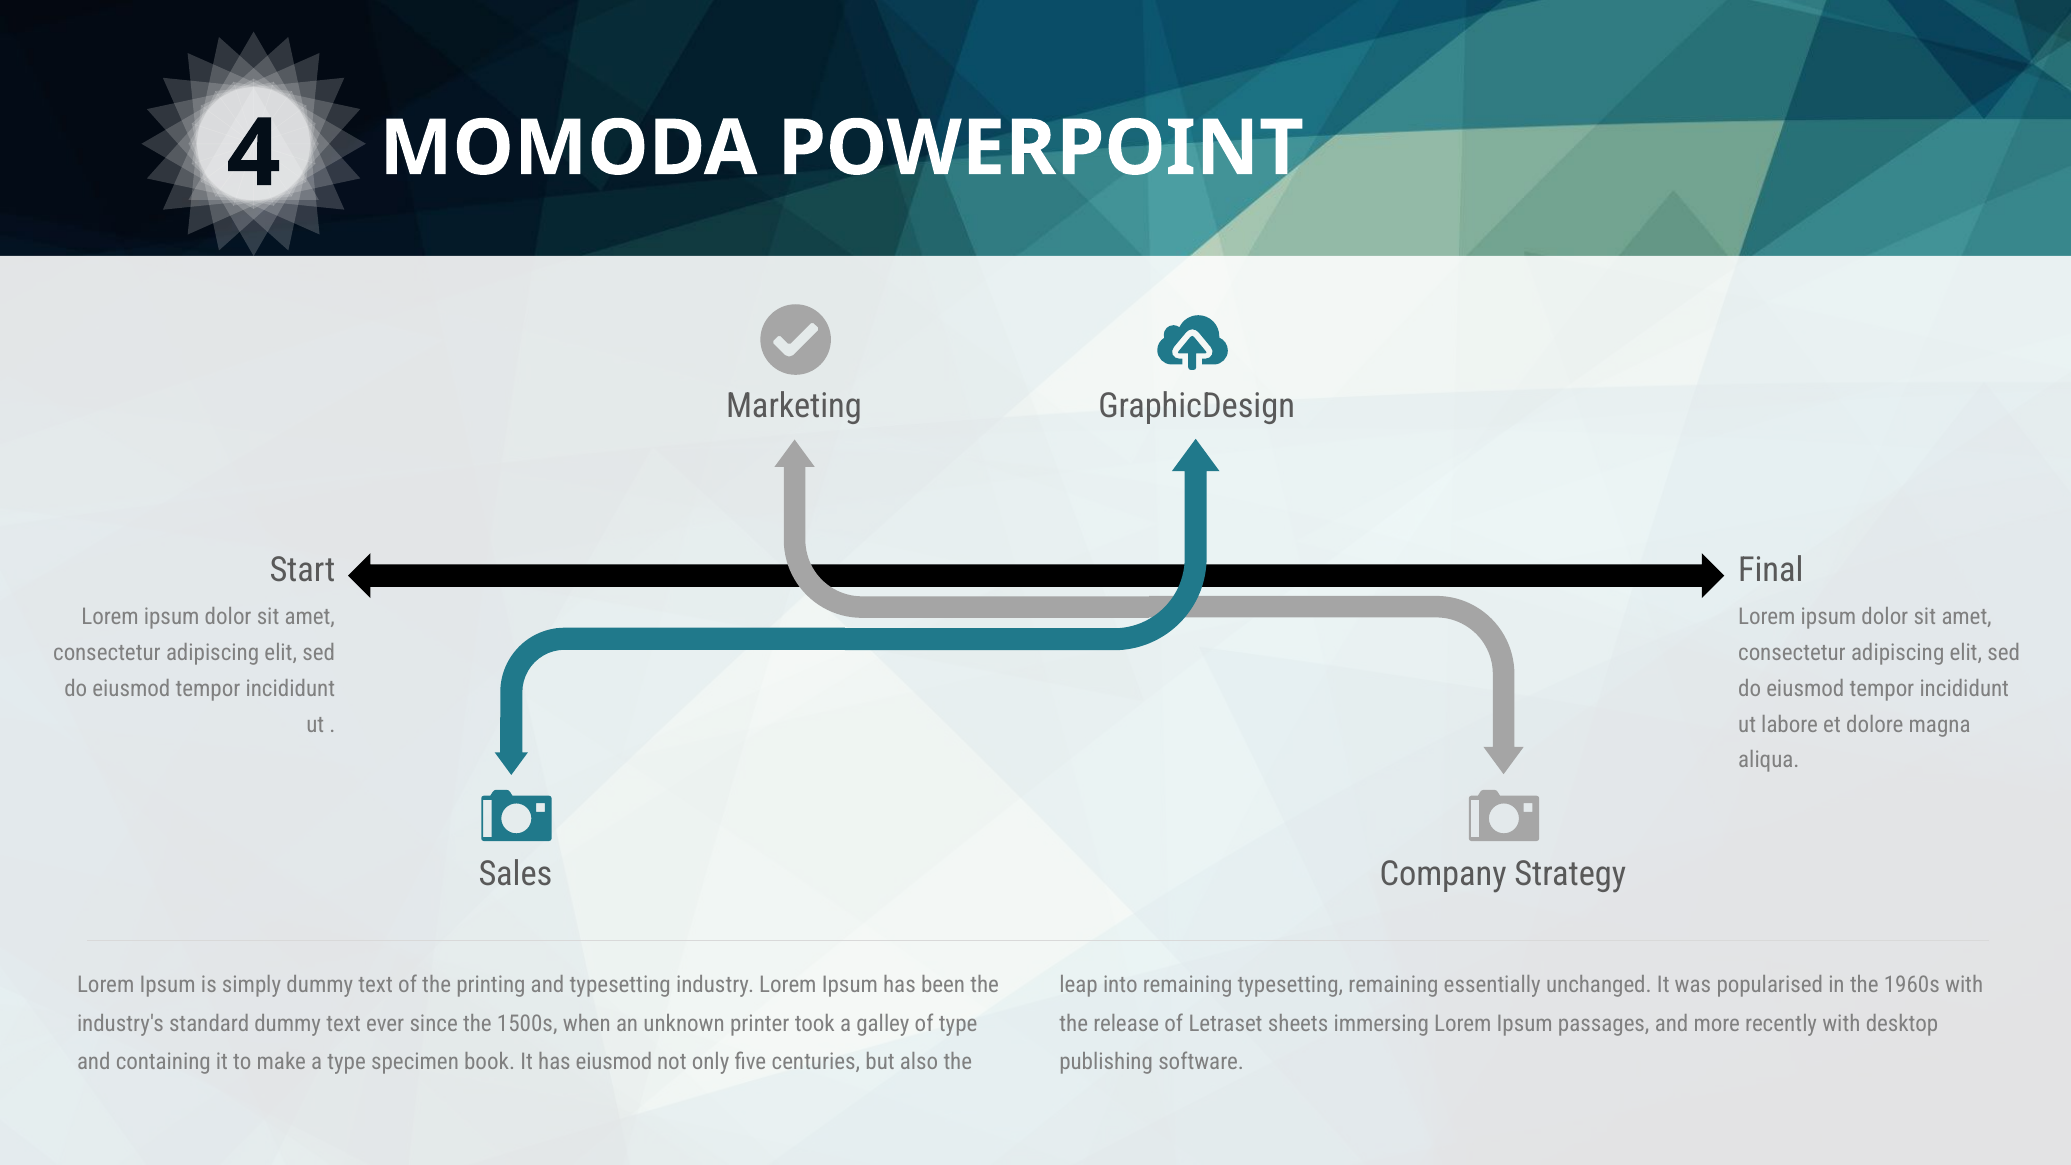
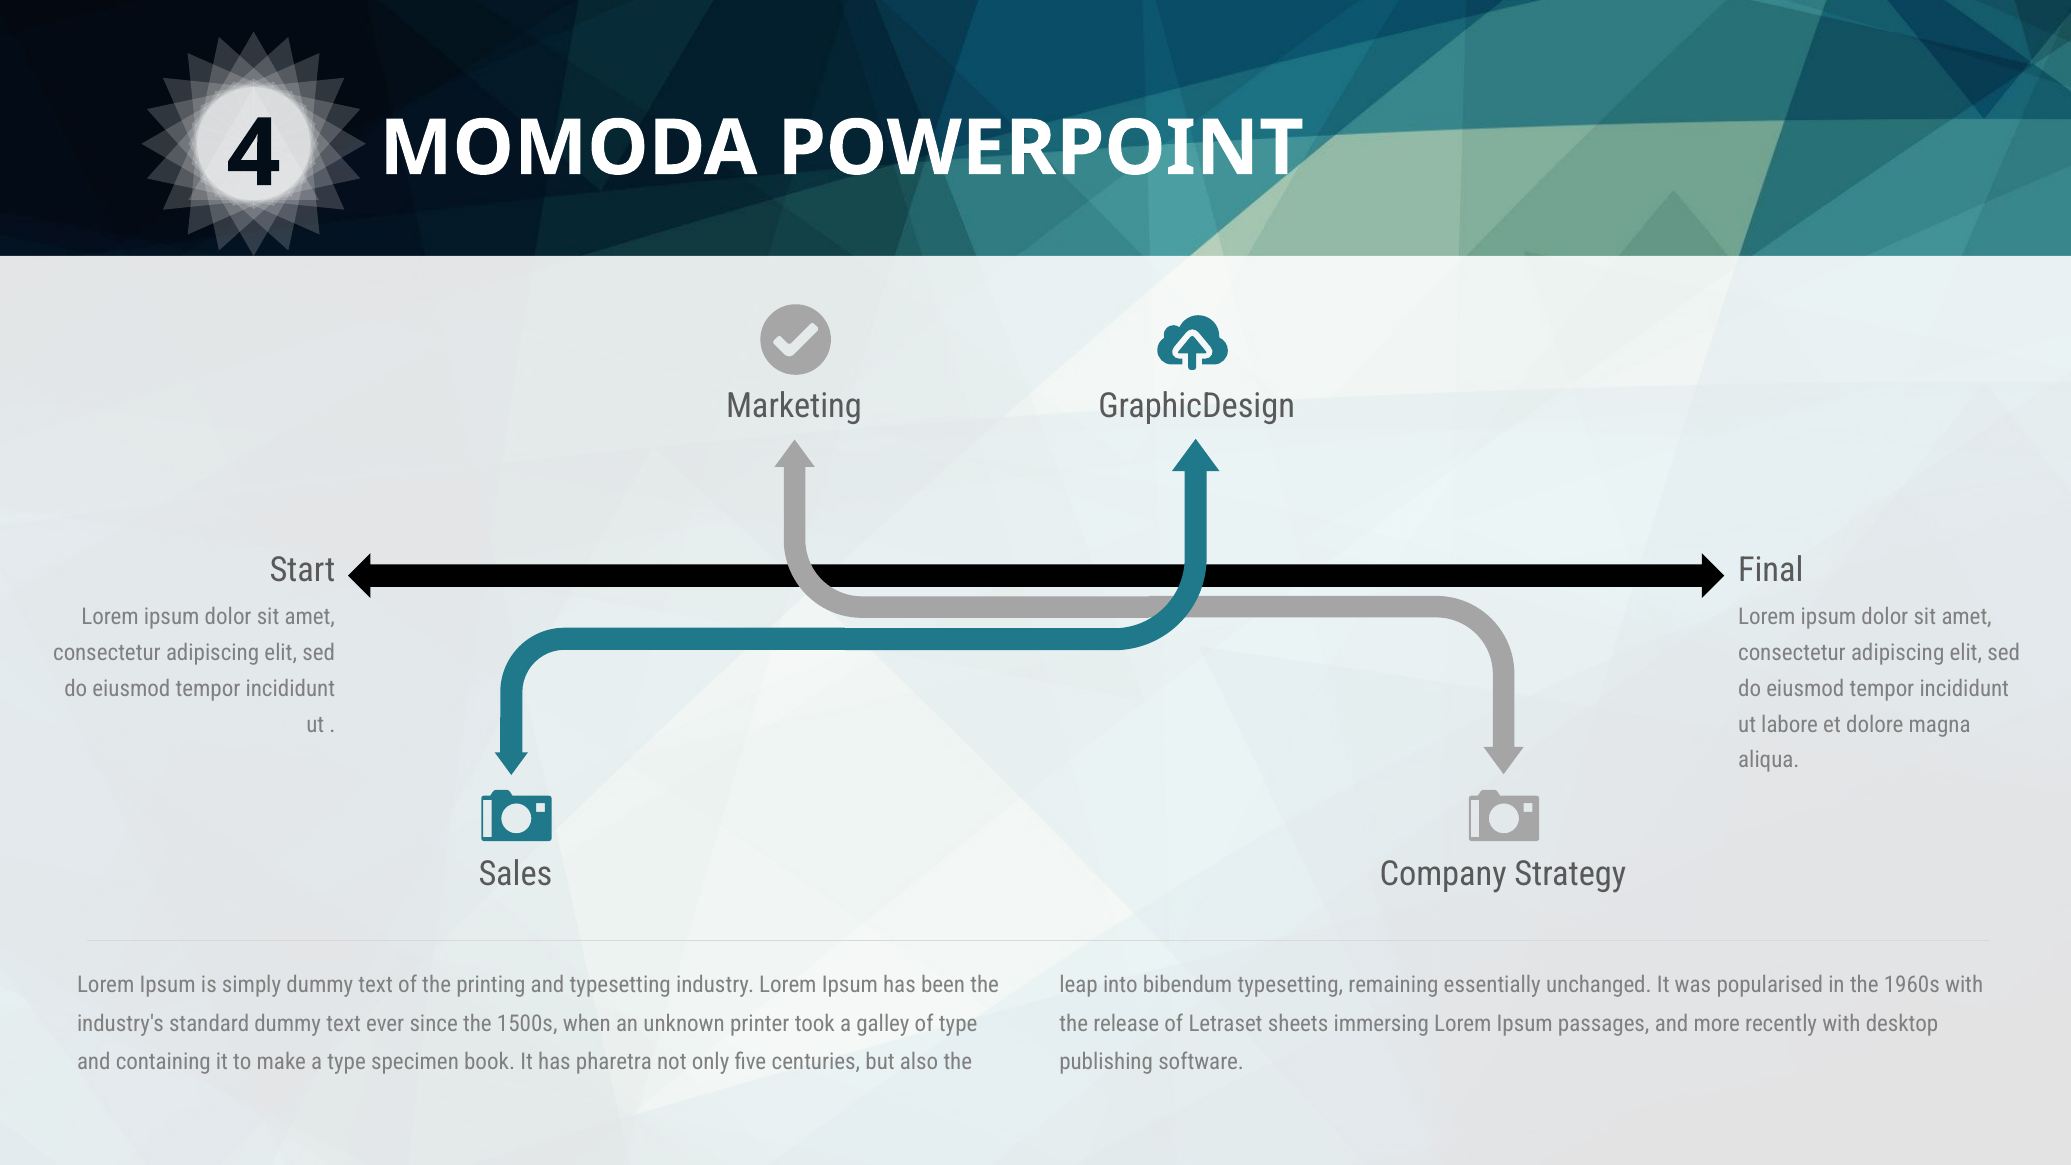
into remaining: remaining -> bibendum (1188, 985)
has eiusmod: eiusmod -> pharetra (614, 1062)
